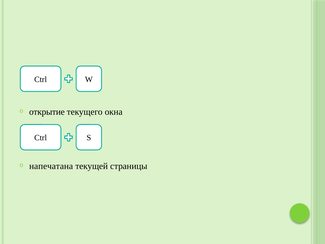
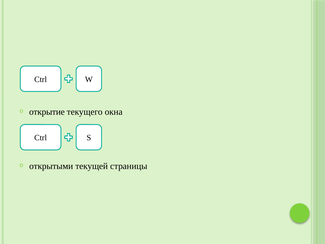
напечатана: напечатана -> открытыми (51, 166)
